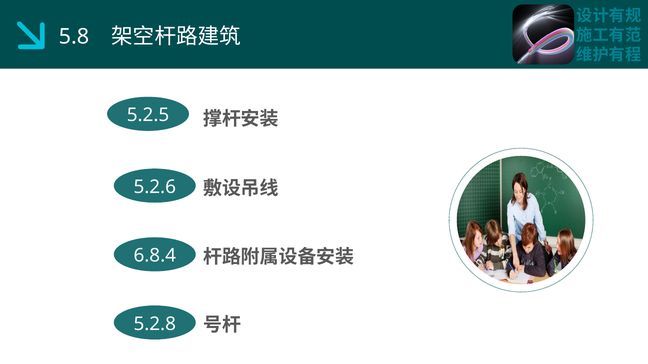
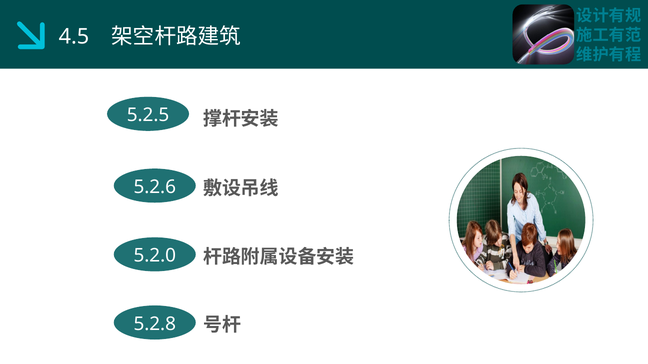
5.8: 5.8 -> 4.5 (74, 37)
6.8.4: 6.8.4 -> 5.2.0 (155, 256)
